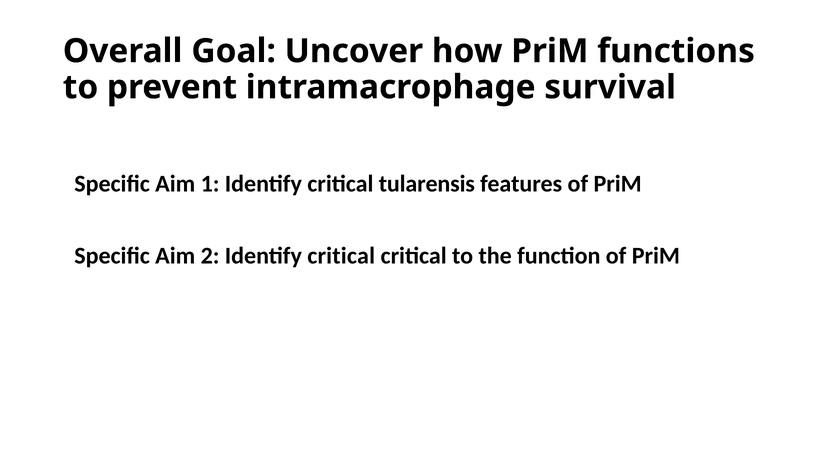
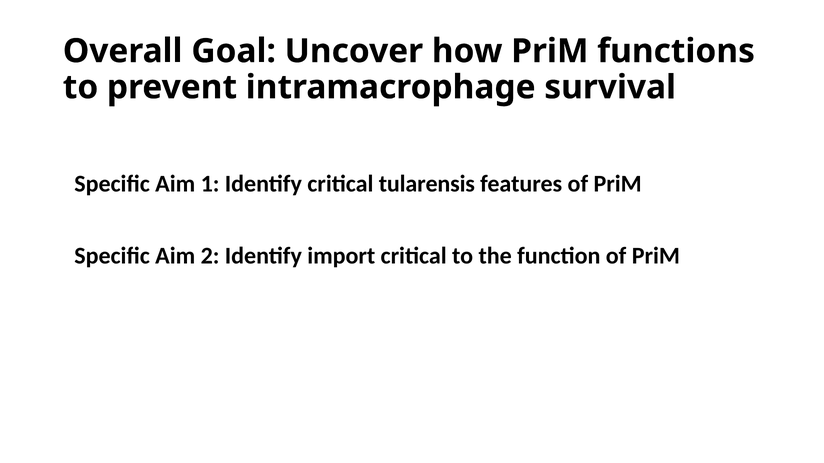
2 Identify critical: critical -> import (341, 256)
